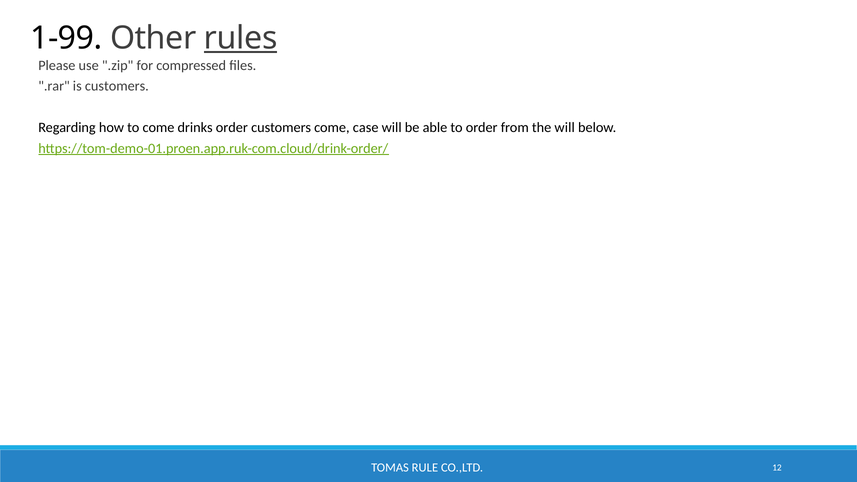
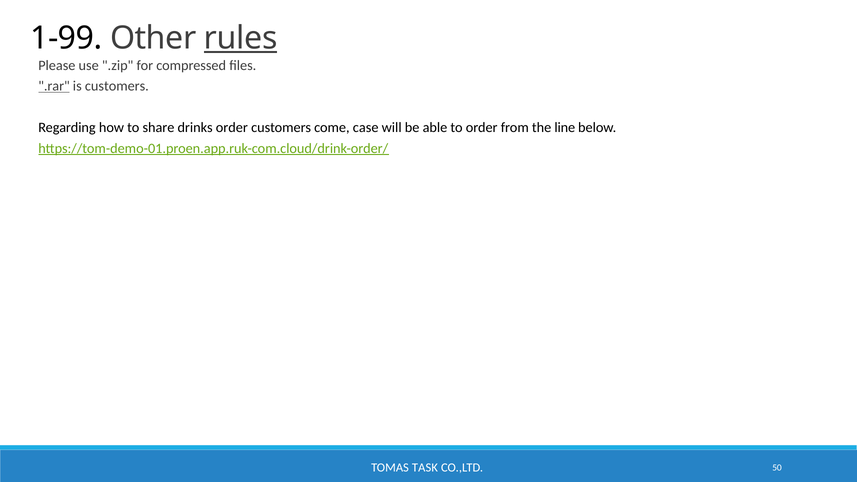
.rar underline: none -> present (54, 86)
to come: come -> share (158, 128)
the will: will -> line (565, 128)
RULE: RULE -> TASK (425, 468)
12: 12 -> 50 (777, 467)
